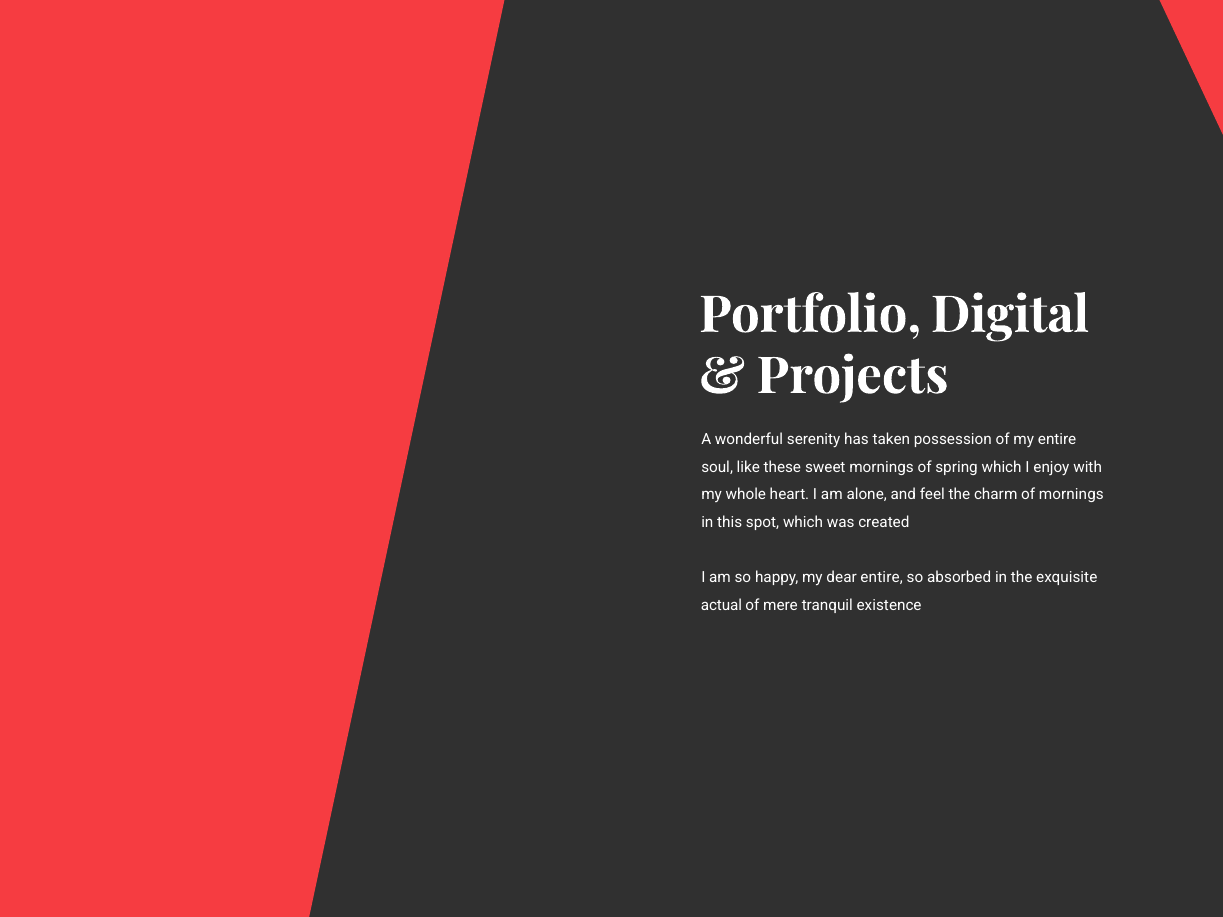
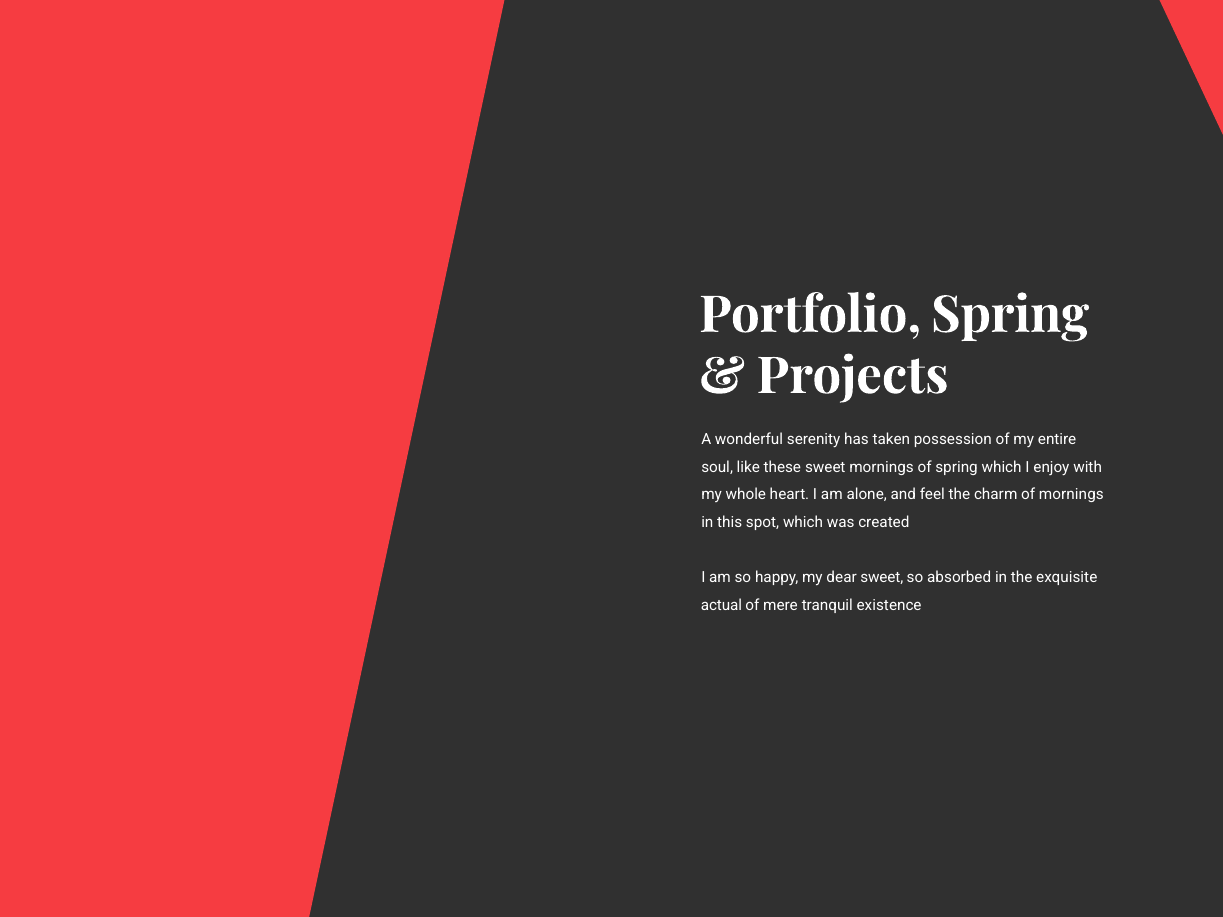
Portfolio Digital: Digital -> Spring (1010, 315)
dear entire: entire -> sweet (882, 578)
